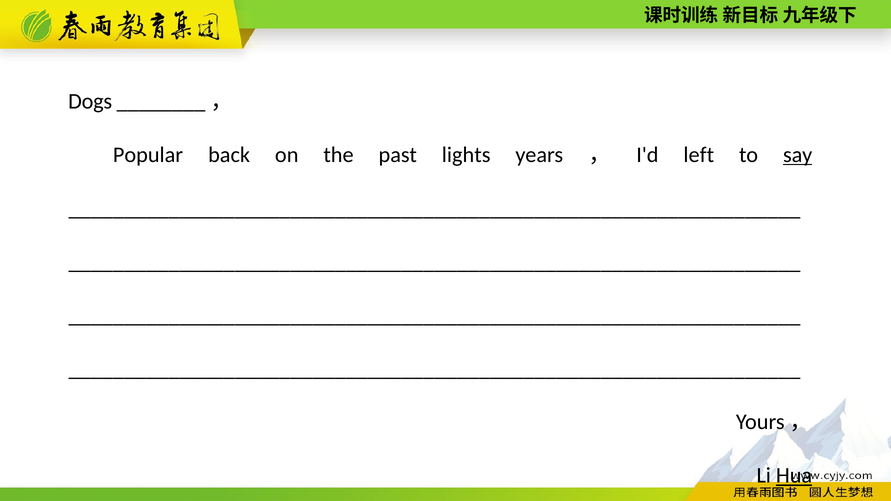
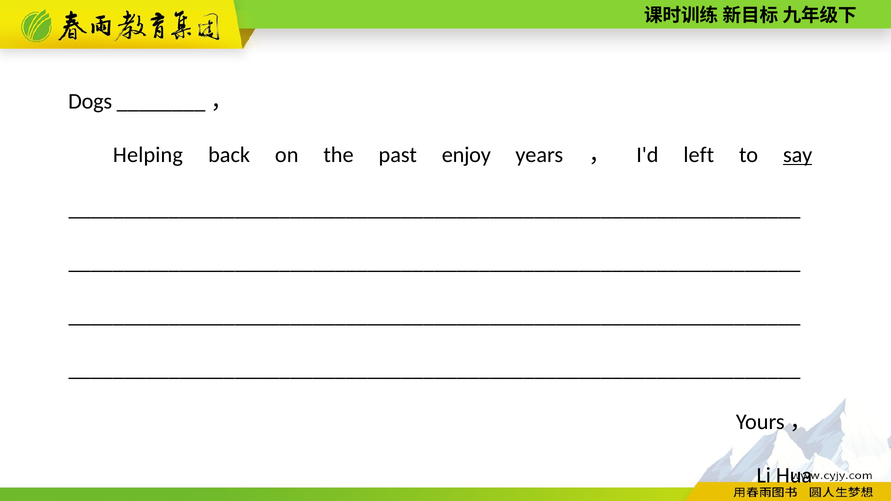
Popular: Popular -> Helping (148, 155)
lights: lights -> enjoy (466, 155)
Hua underline: present -> none (794, 476)
